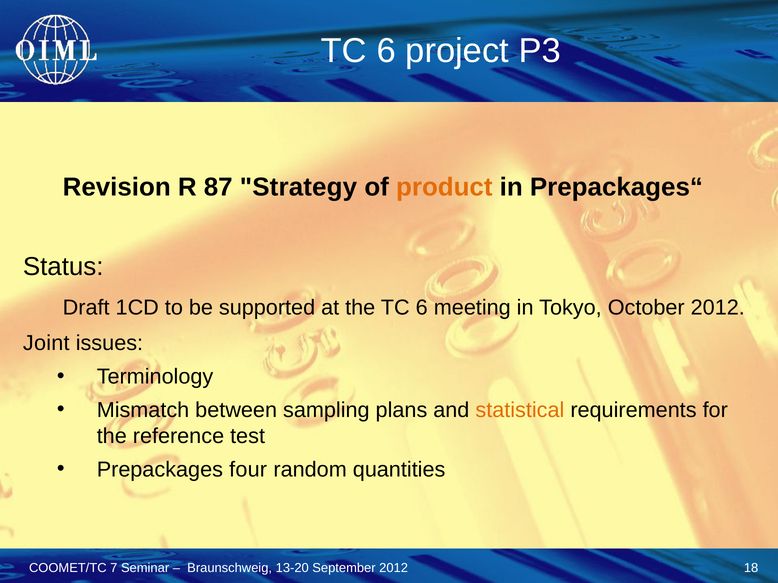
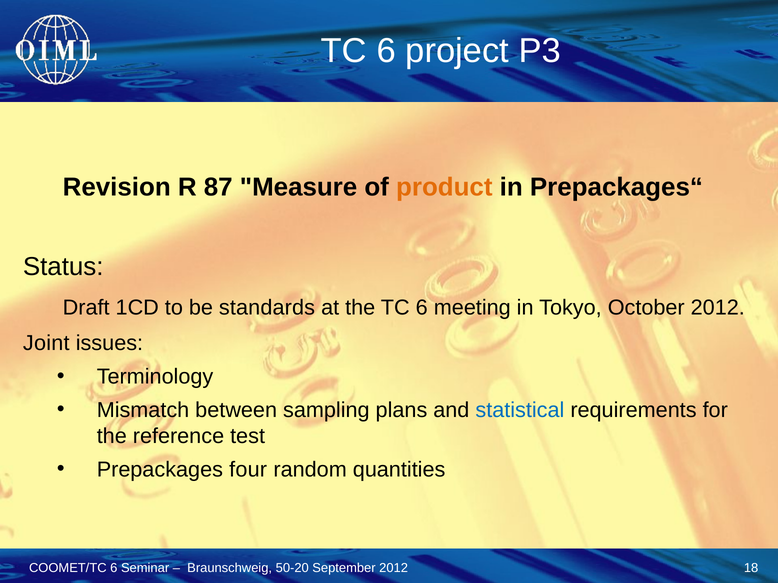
Strategy: Strategy -> Measure (299, 187)
supported: supported -> standards (267, 308)
statistical colour: orange -> blue (520, 410)
COOMET/TC 7: 7 -> 6 (114, 568)
13-20: 13-20 -> 50-20 (292, 568)
